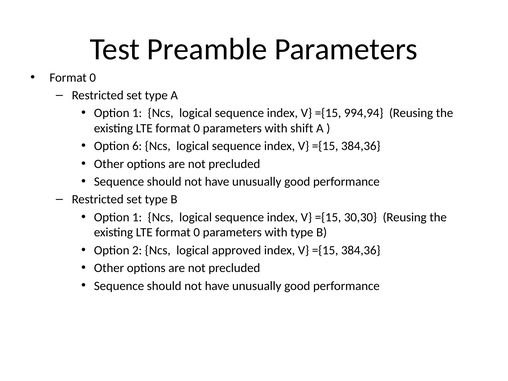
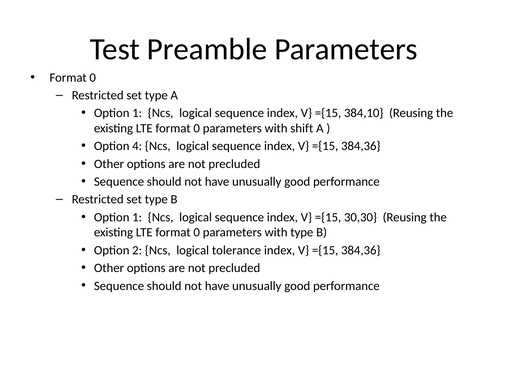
994,94: 994,94 -> 384,10 (364, 113)
6: 6 -> 4 (137, 146)
approved: approved -> tolerance (237, 250)
